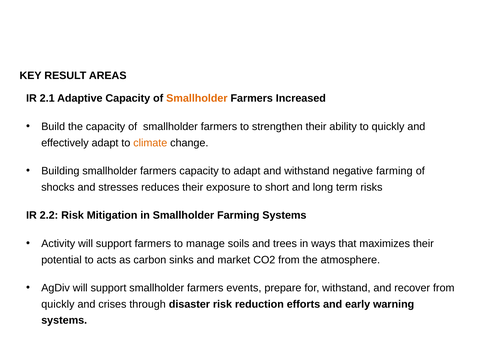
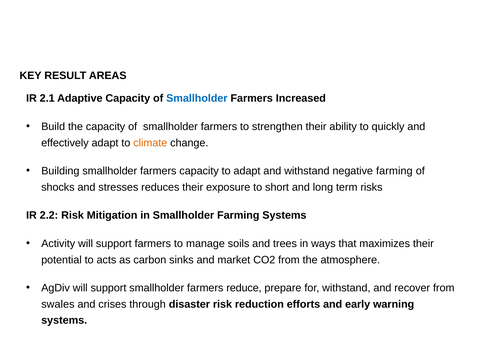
Smallholder colour: orange -> blue (197, 98)
events: events -> reduce (244, 288)
quickly: quickly -> swales (58, 304)
